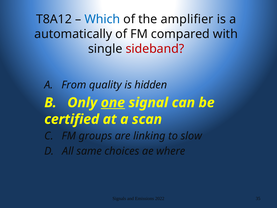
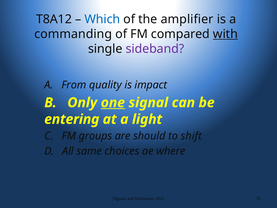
automatically: automatically -> commanding (73, 34)
with underline: none -> present (225, 34)
sideband colour: red -> purple (155, 49)
hidden: hidden -> impact (151, 85)
certified: certified -> entering (72, 119)
scan: scan -> light (147, 119)
linking: linking -> should (149, 136)
slow: slow -> shift (191, 136)
